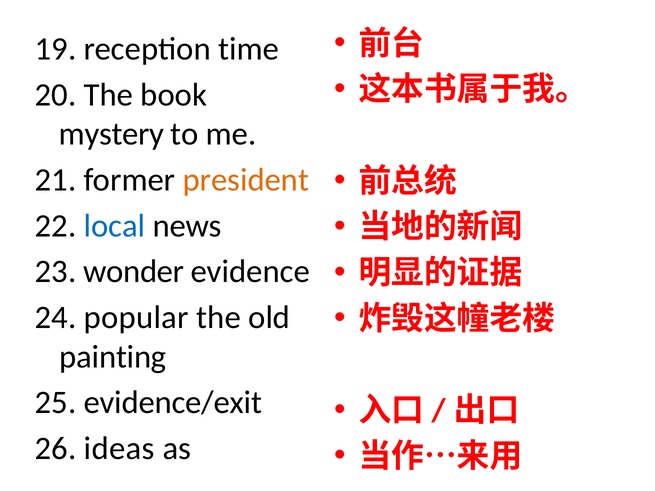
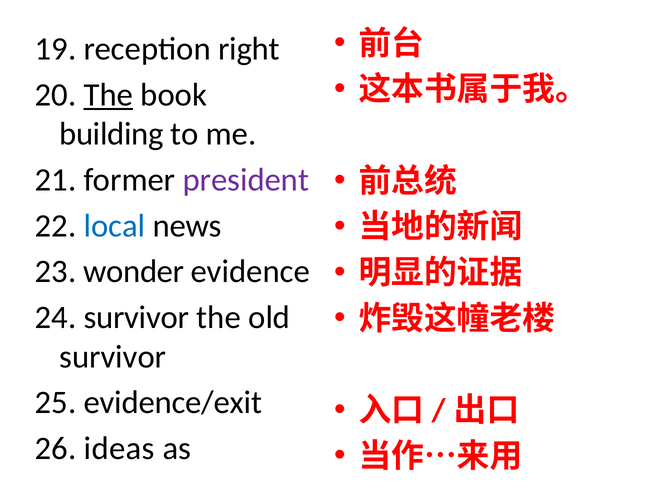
time: time -> right (249, 49)
The underline: none -> present (108, 95)
mystery: mystery -> building (111, 134)
president colour: orange -> purple (246, 180)
24 popular: popular -> survivor (136, 318)
painting: painting -> survivor (113, 357)
